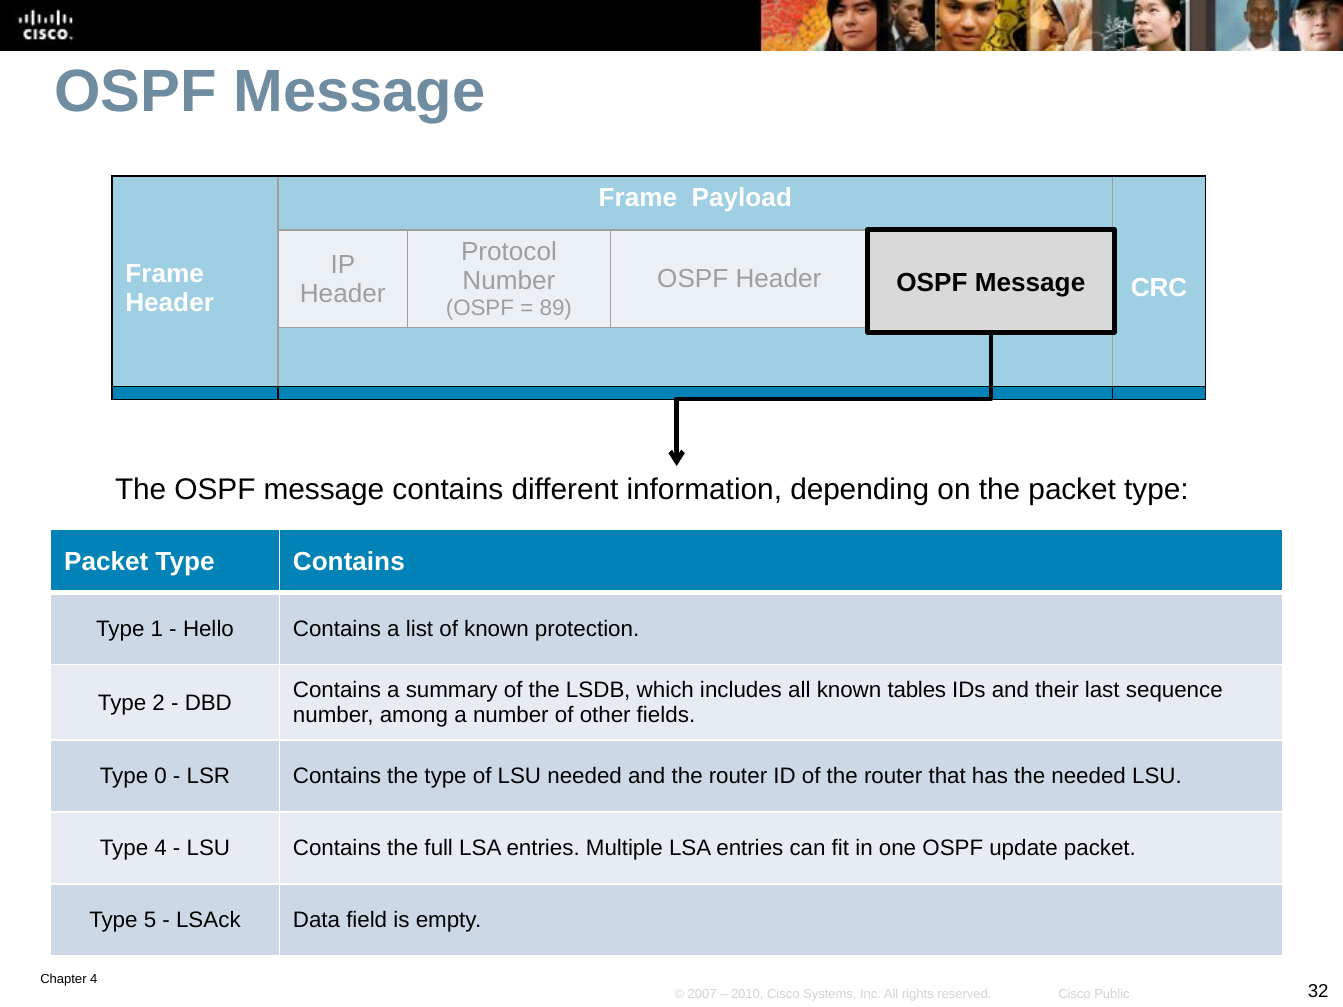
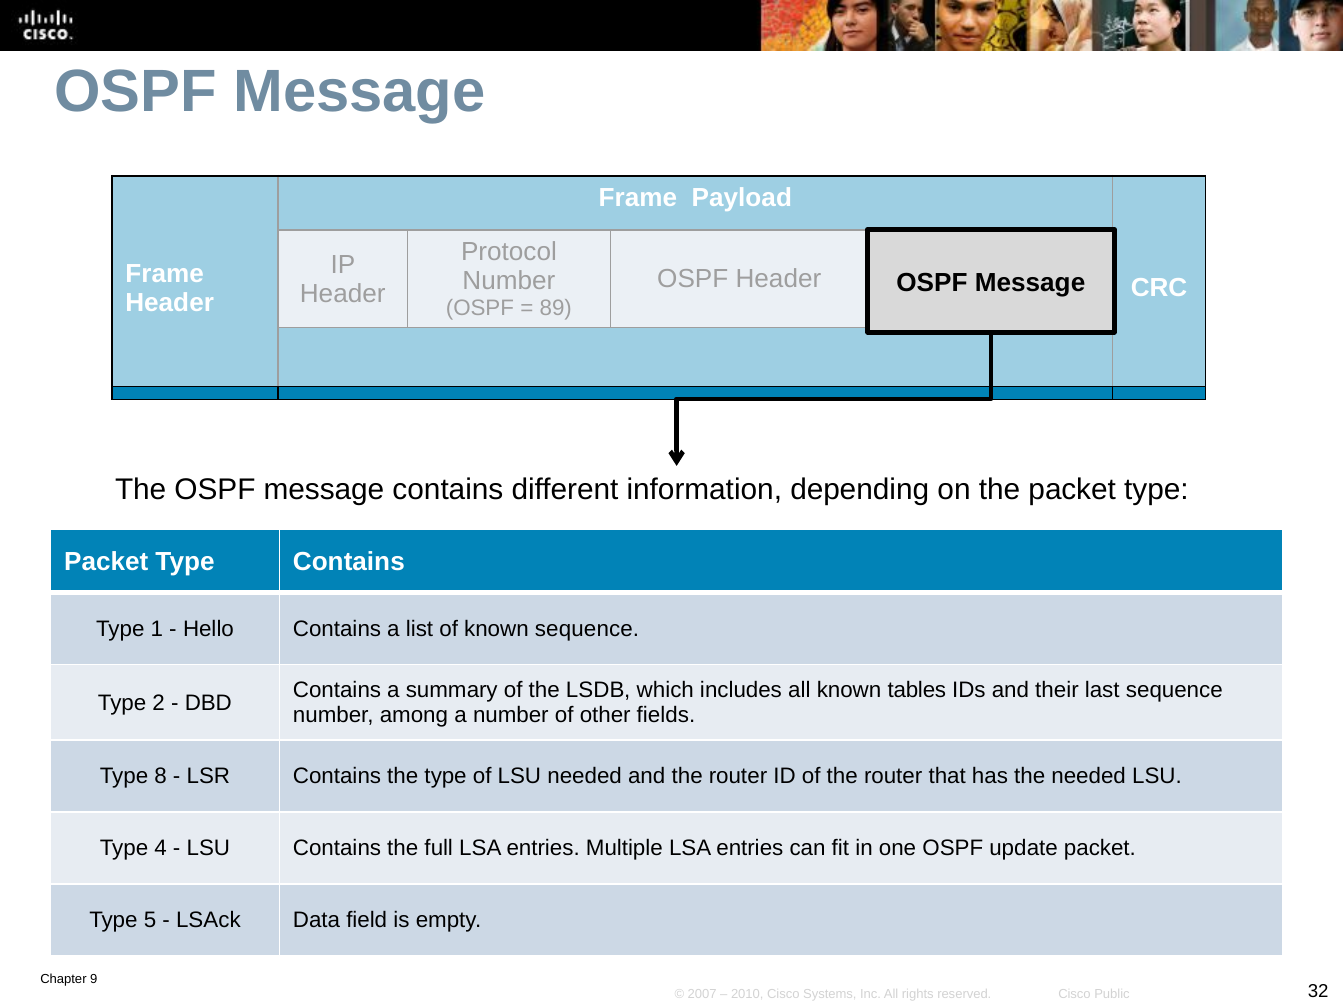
known protection: protection -> sequence (587, 629)
0: 0 -> 8 (161, 777)
4: 4 -> 9 (94, 979)
